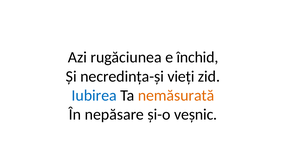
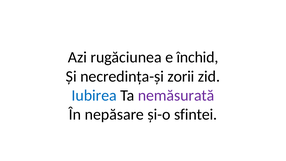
vieți: vieți -> zorii (181, 76)
nemăsurată colour: orange -> purple (176, 95)
veșnic: veșnic -> sfintei (196, 114)
